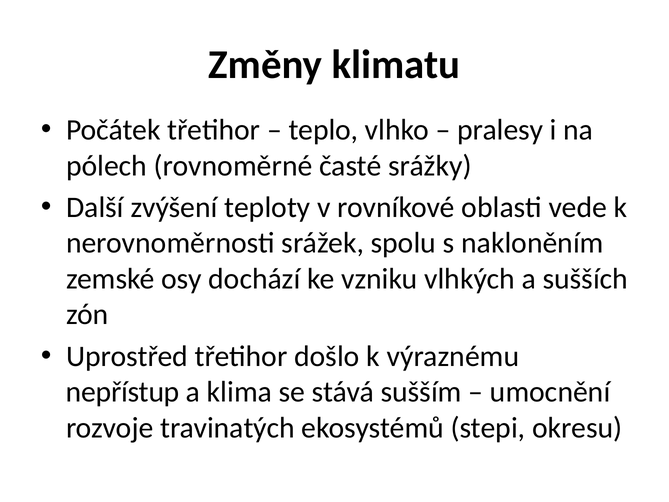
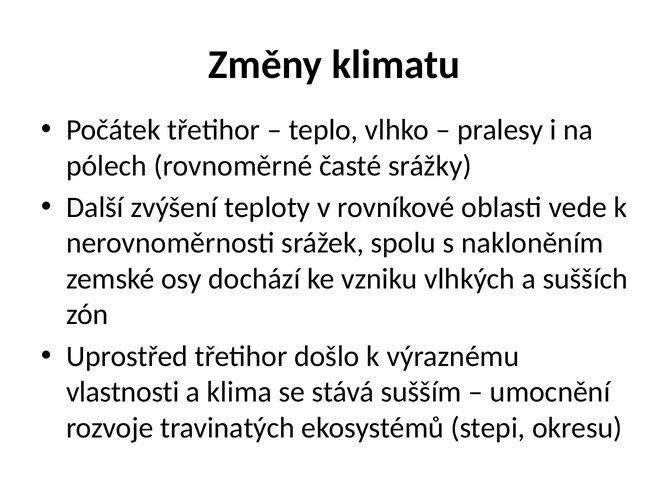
nepřístup: nepřístup -> vlastnosti (123, 392)
